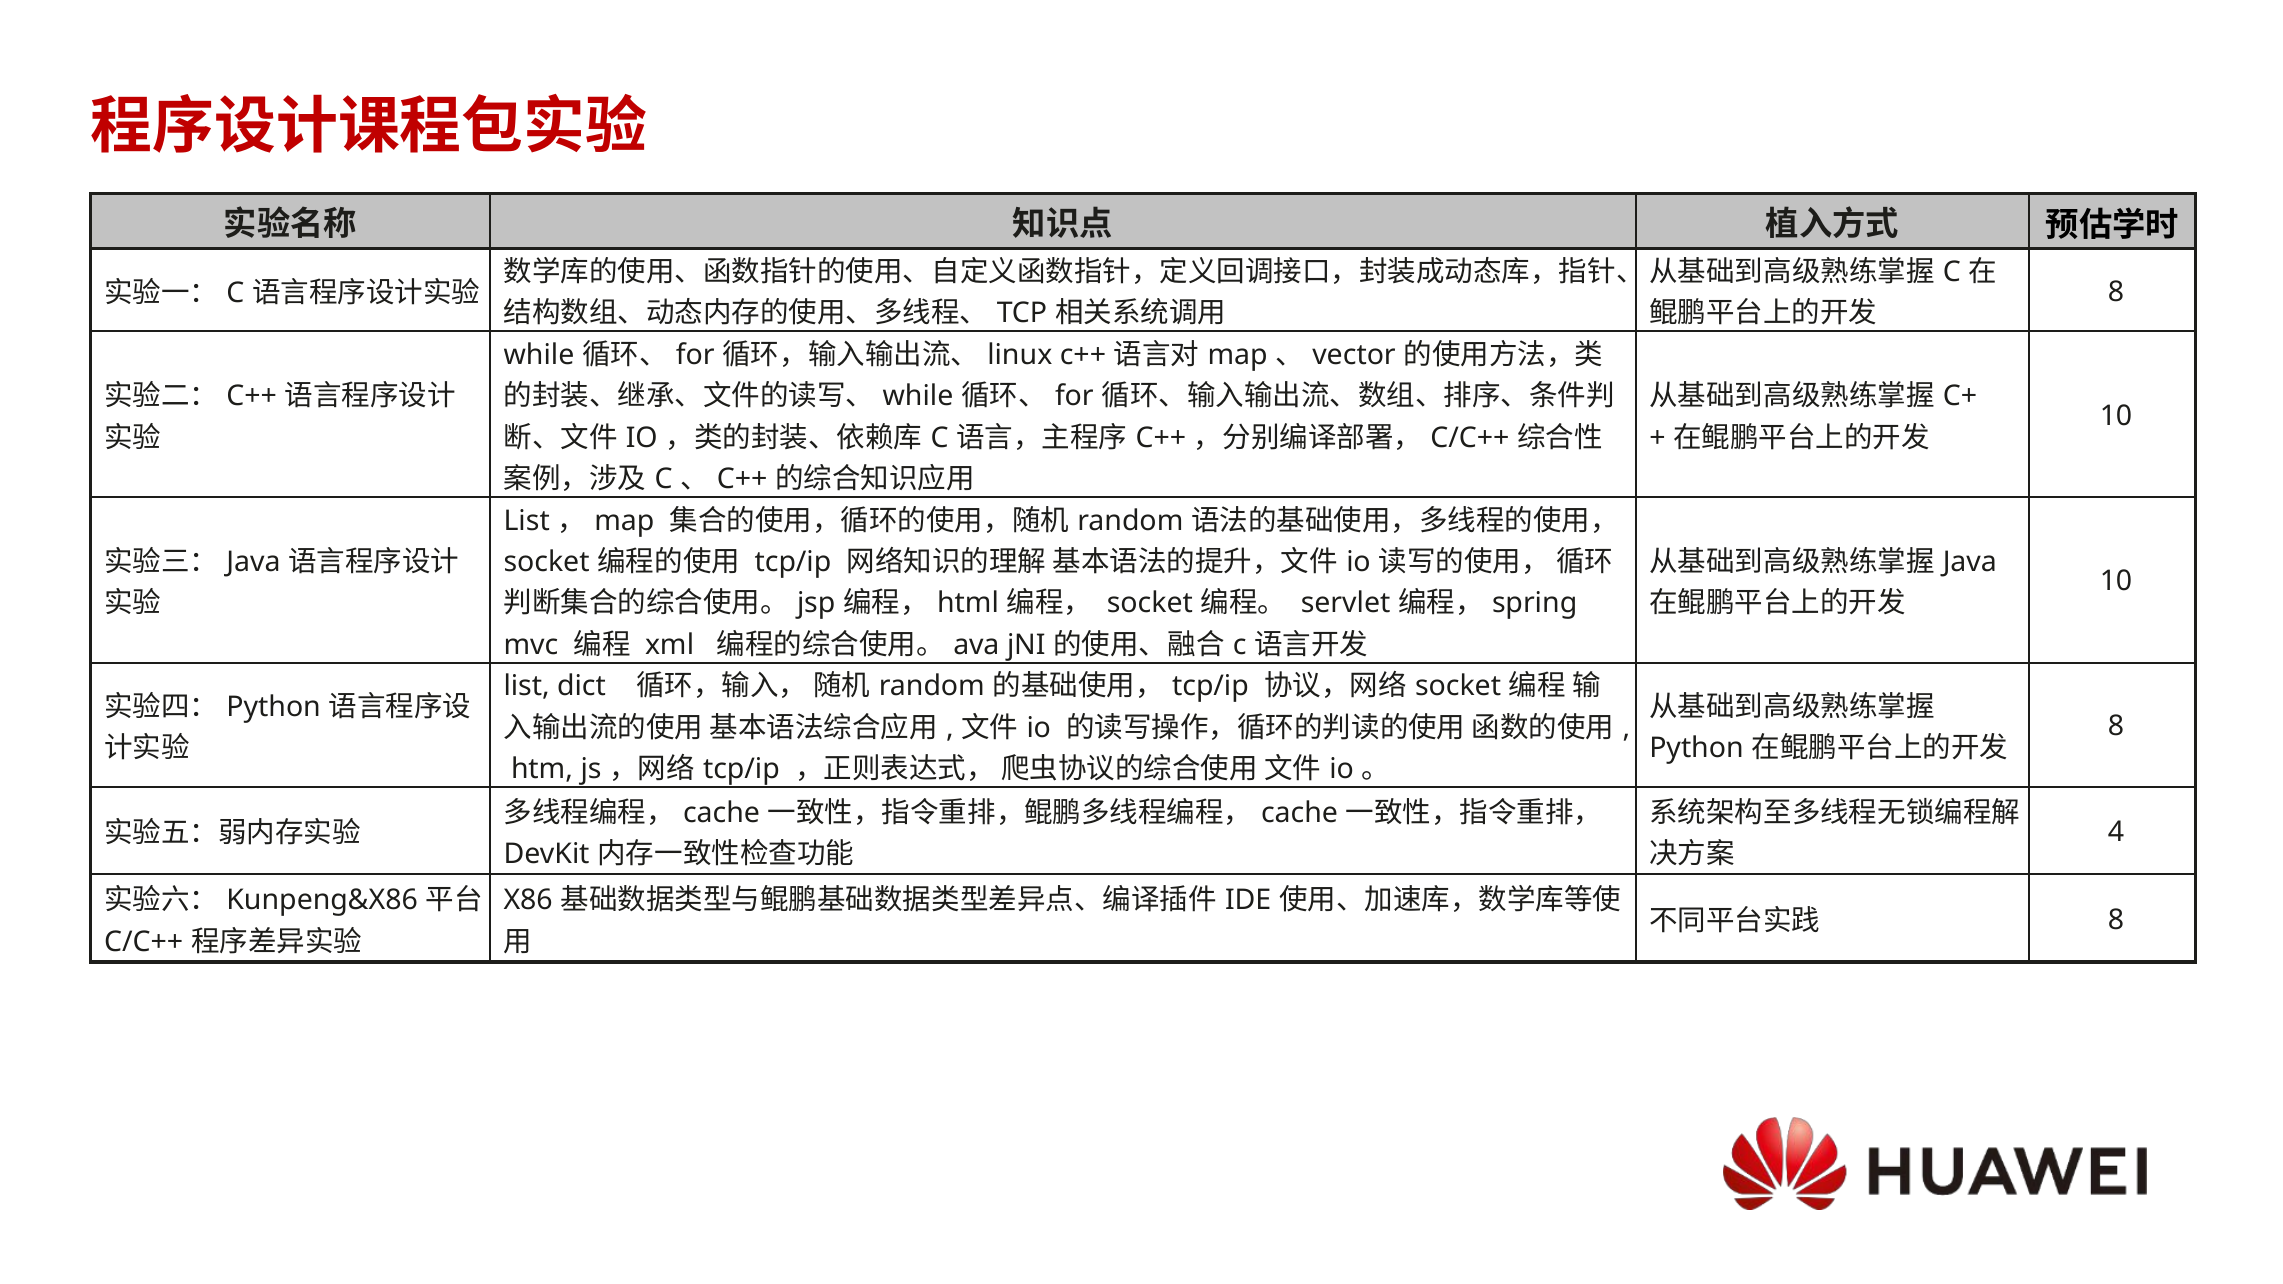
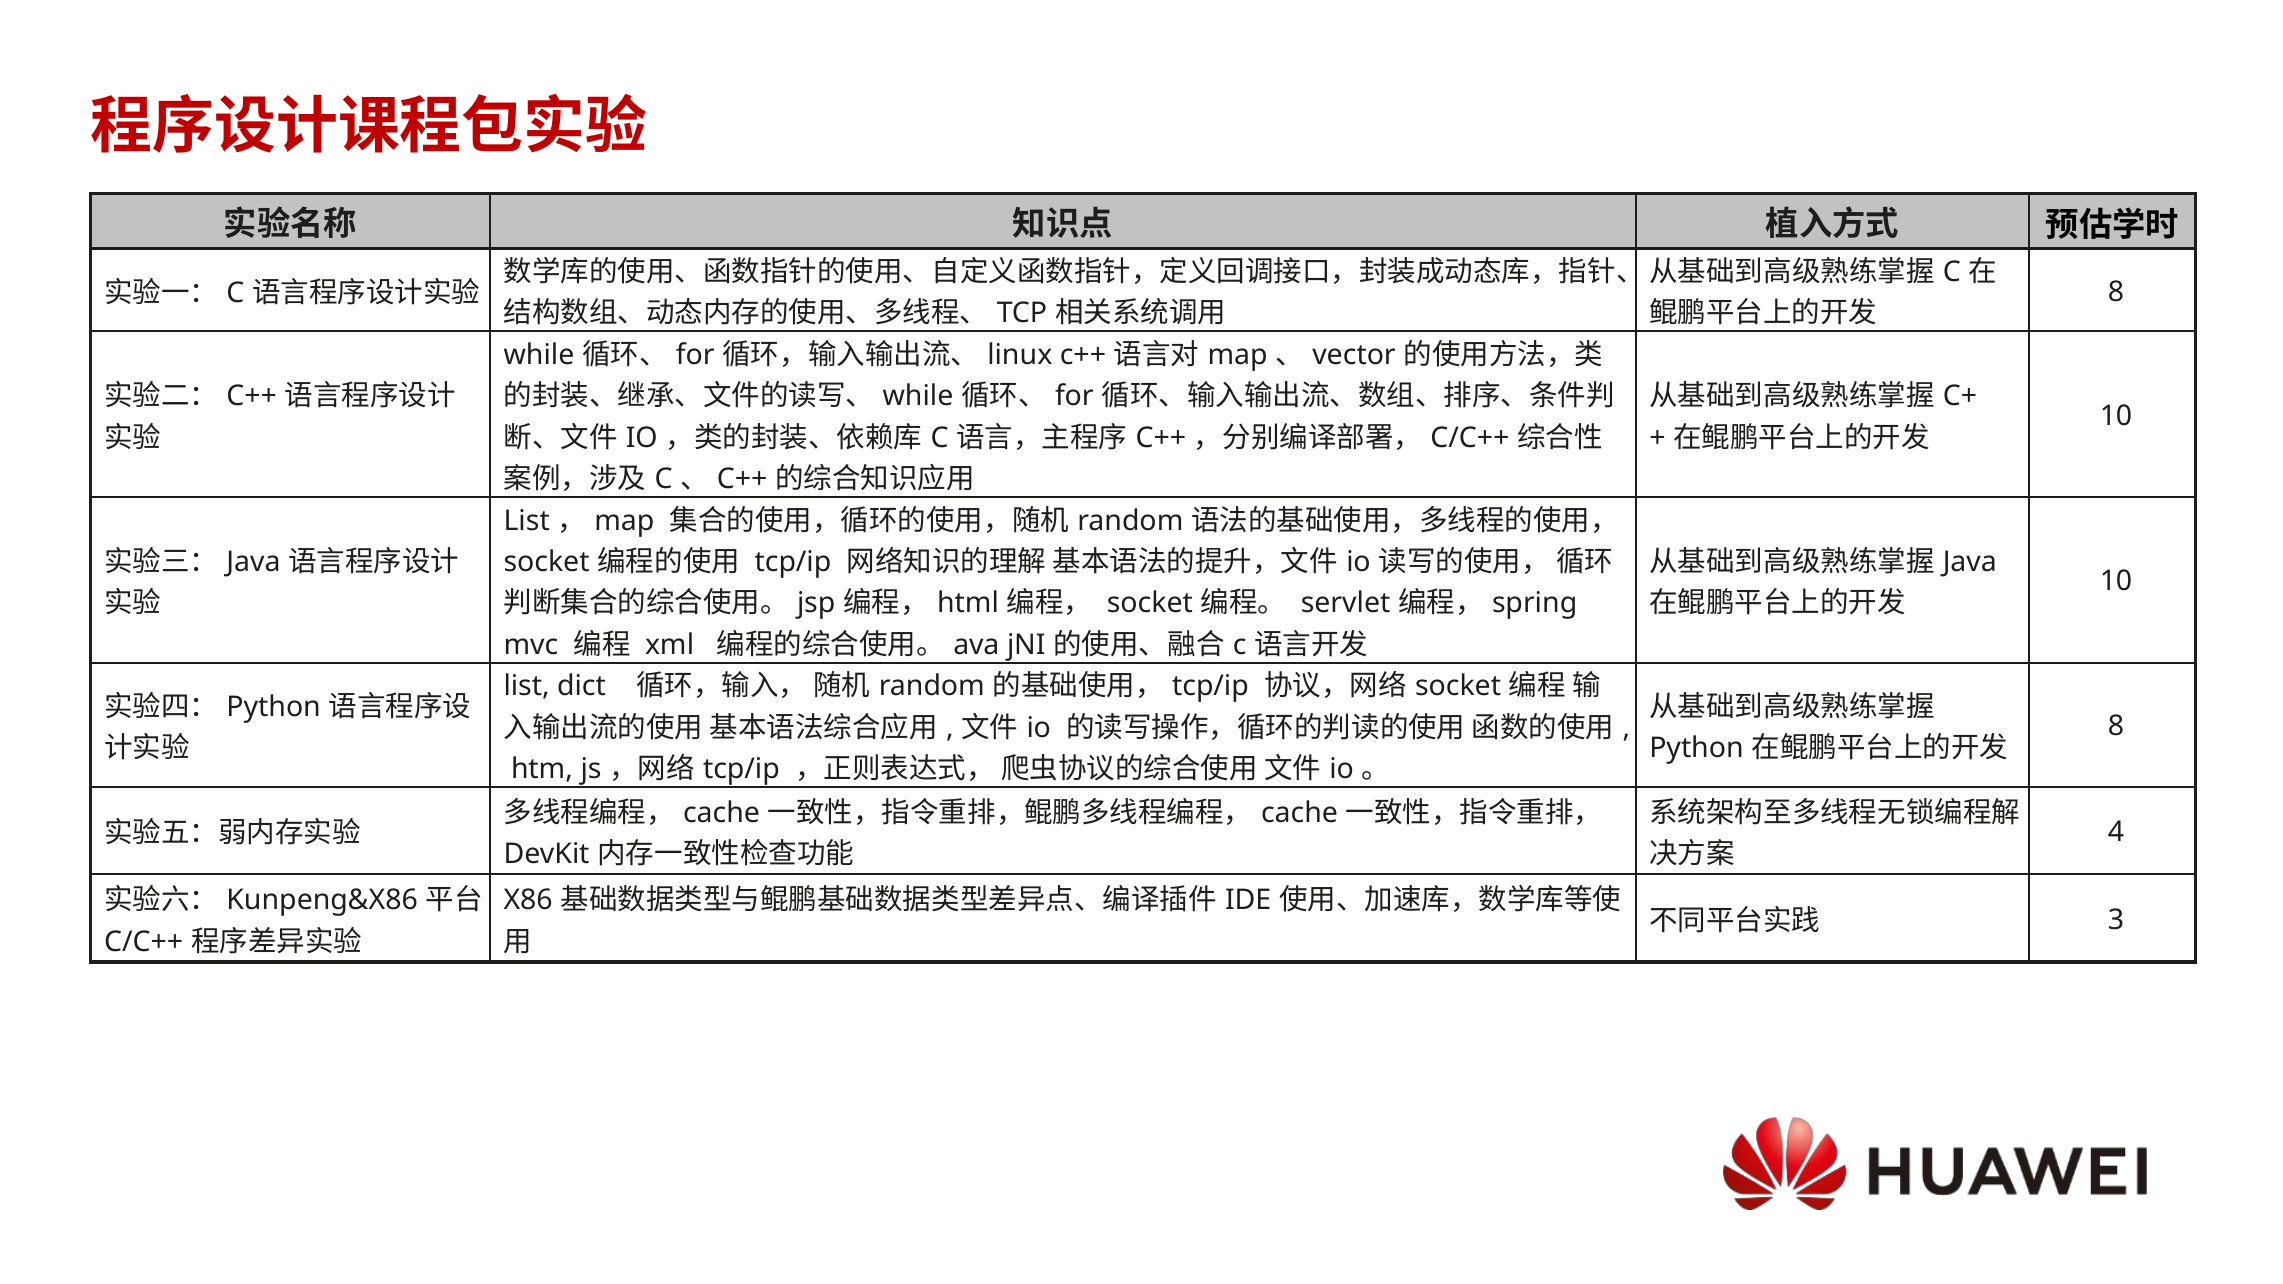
8: 8 -> 3 (2116, 920)
